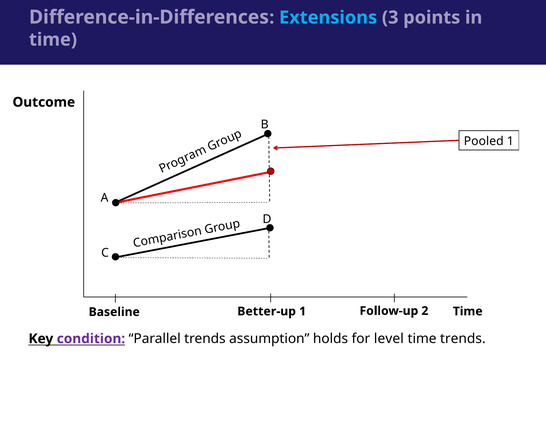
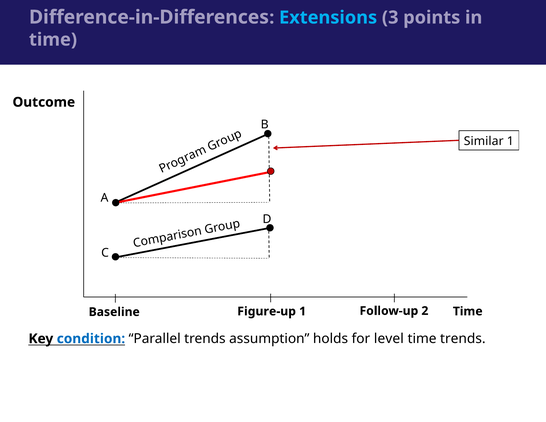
Pooled: Pooled -> Similar (484, 141)
Better-up: Better-up -> Figure-up (267, 311)
condition colour: purple -> blue (91, 339)
